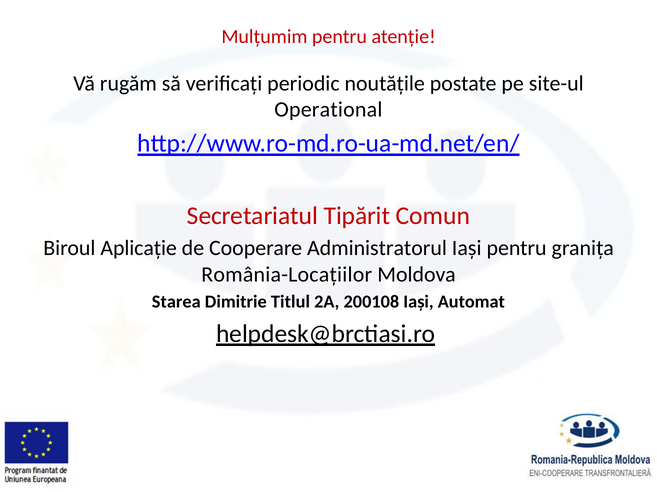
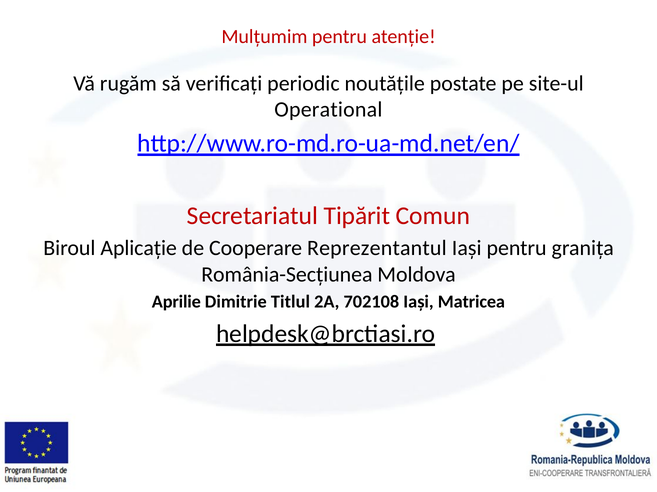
Administratorul: Administratorul -> Reprezentantul (377, 249)
România-Locațiilor: România-Locațiilor -> România-Secțiunea (287, 275)
Starea: Starea -> Aprilie (176, 302)
200108: 200108 -> 702108 (371, 302)
Automat: Automat -> Matricea (471, 302)
